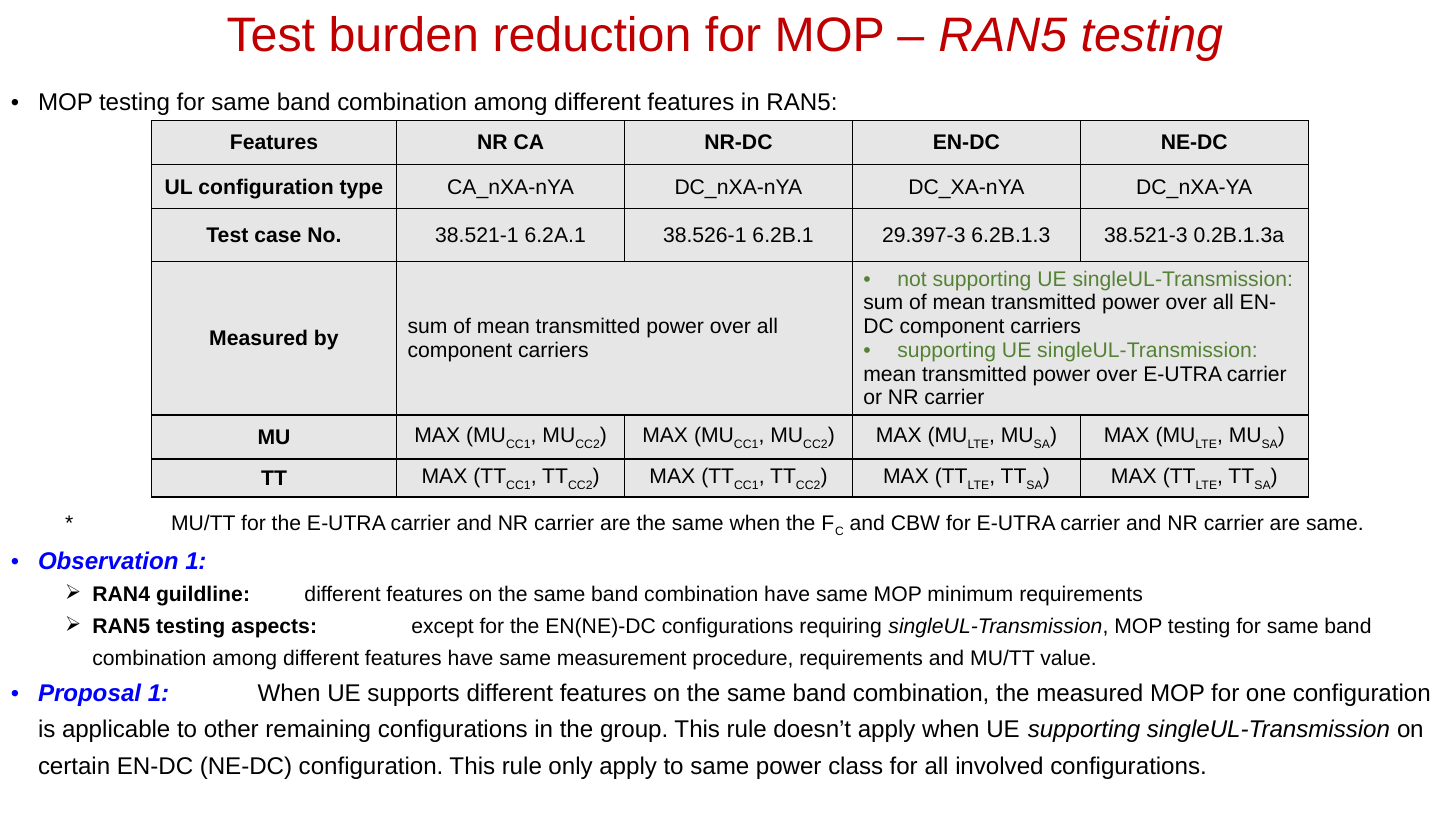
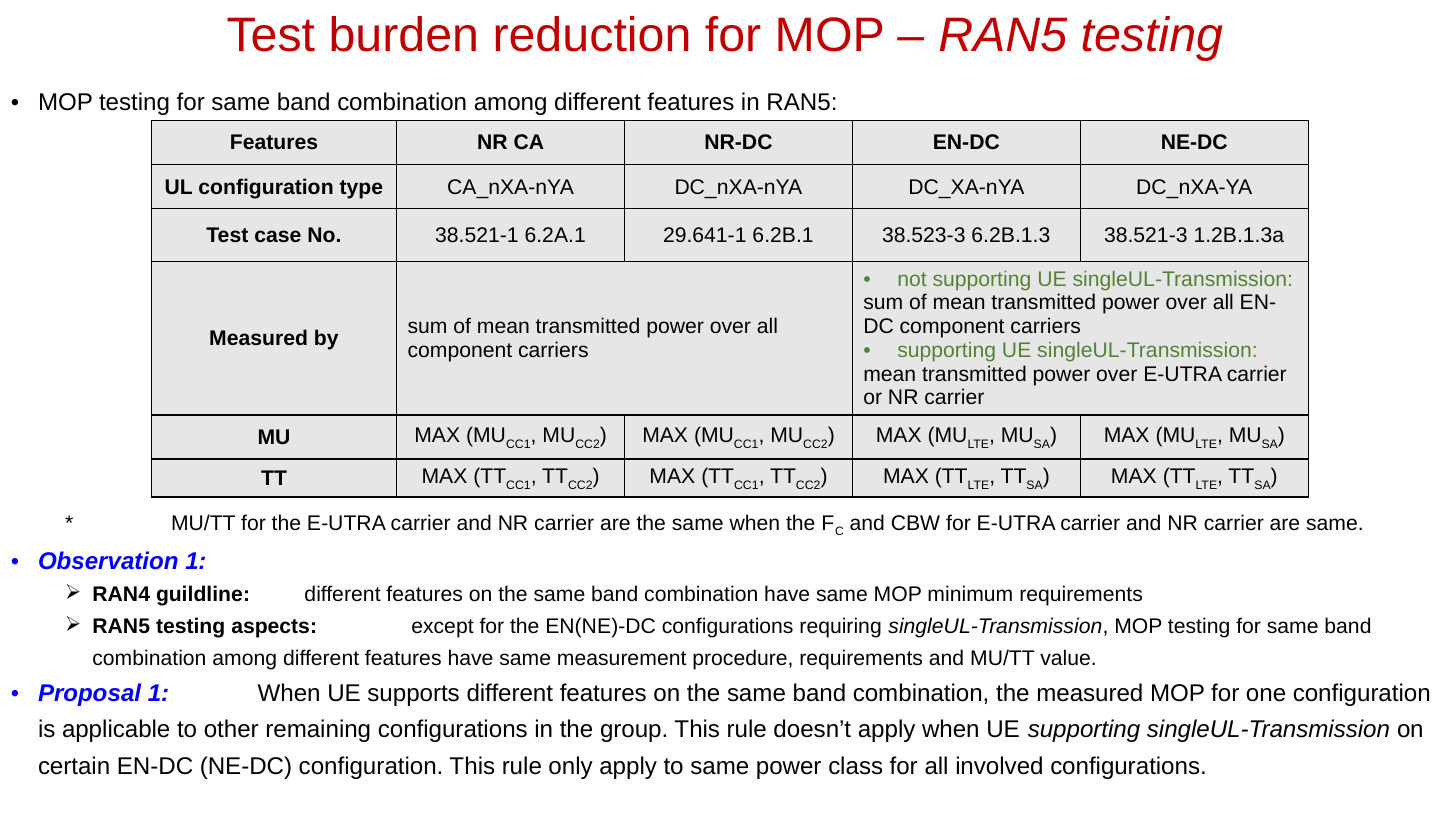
38.526-1: 38.526-1 -> 29.641-1 (705, 235)
29.397-3: 29.397-3 -> 38.523-3 (924, 235)
0.2B.1.3a: 0.2B.1.3a -> 1.2B.1.3a (1239, 235)
